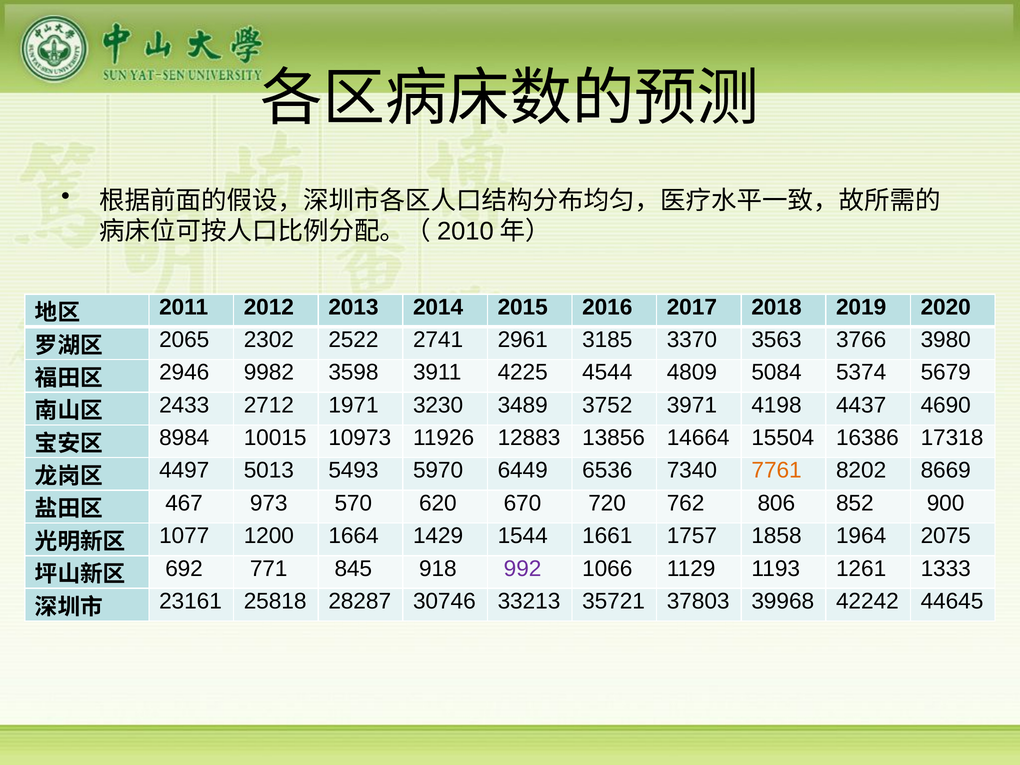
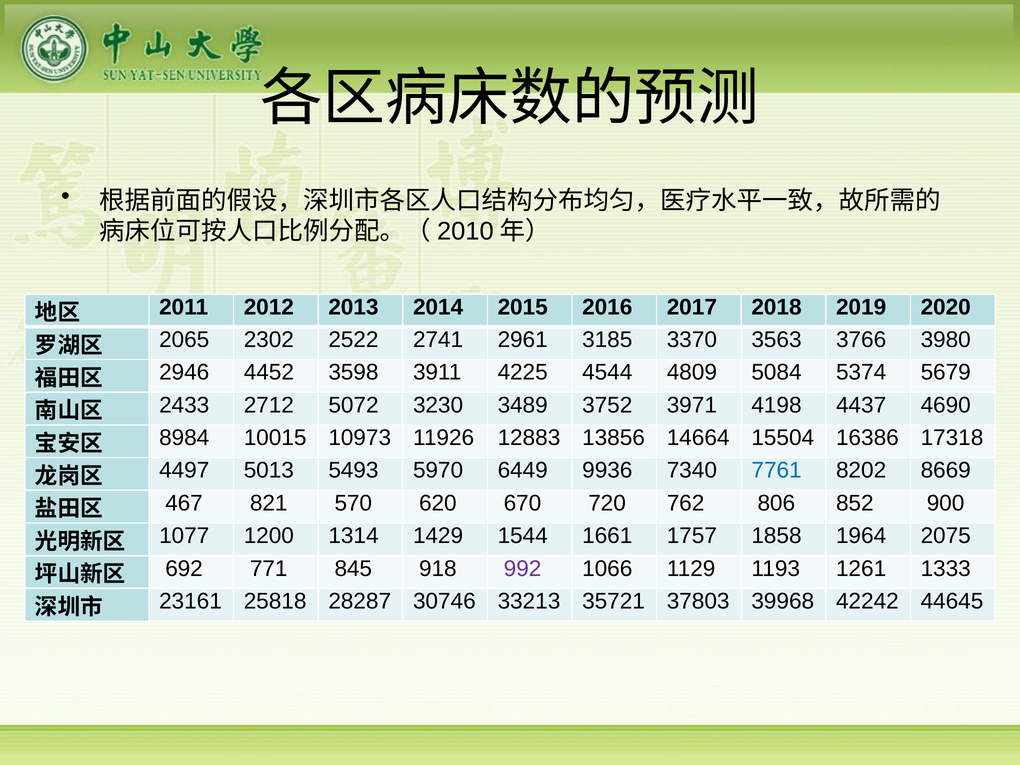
9982: 9982 -> 4452 (269, 372)
1971: 1971 -> 5072 (354, 405)
6536: 6536 -> 9936 (607, 471)
7761 colour: orange -> blue (777, 471)
973: 973 -> 821 (269, 503)
1664: 1664 -> 1314 (354, 536)
